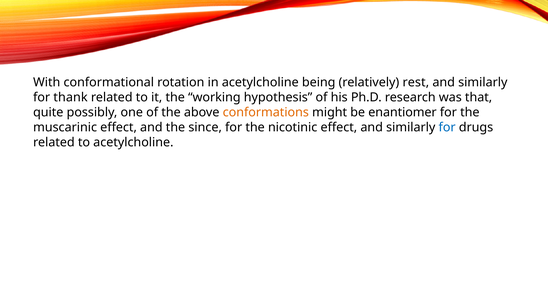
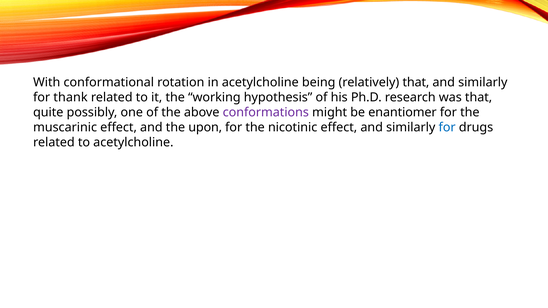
relatively rest: rest -> that (416, 82)
conformations colour: orange -> purple (266, 113)
since: since -> upon (205, 128)
